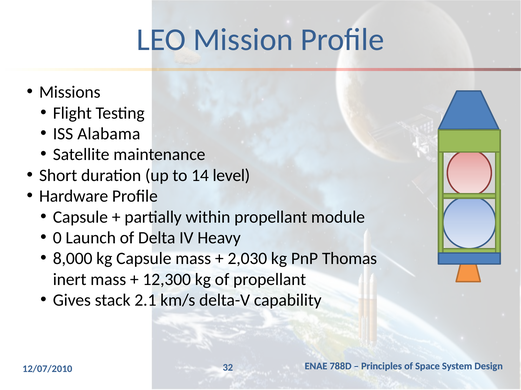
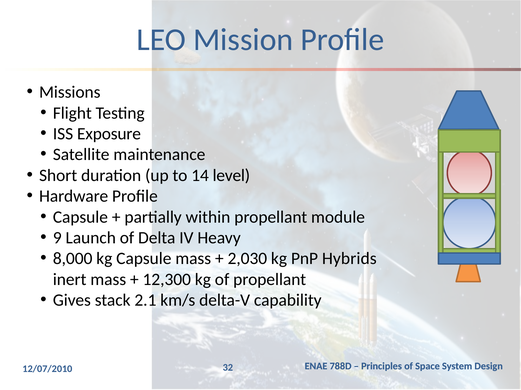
Alabama: Alabama -> Exposure (109, 134)
0: 0 -> 9 (57, 238)
Thomas: Thomas -> Hybrids (349, 259)
